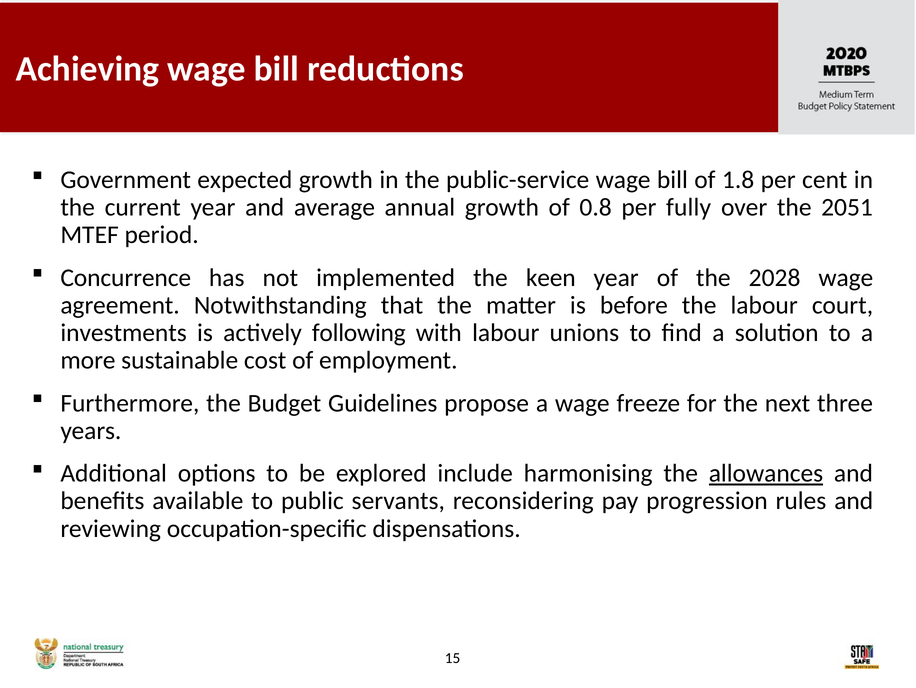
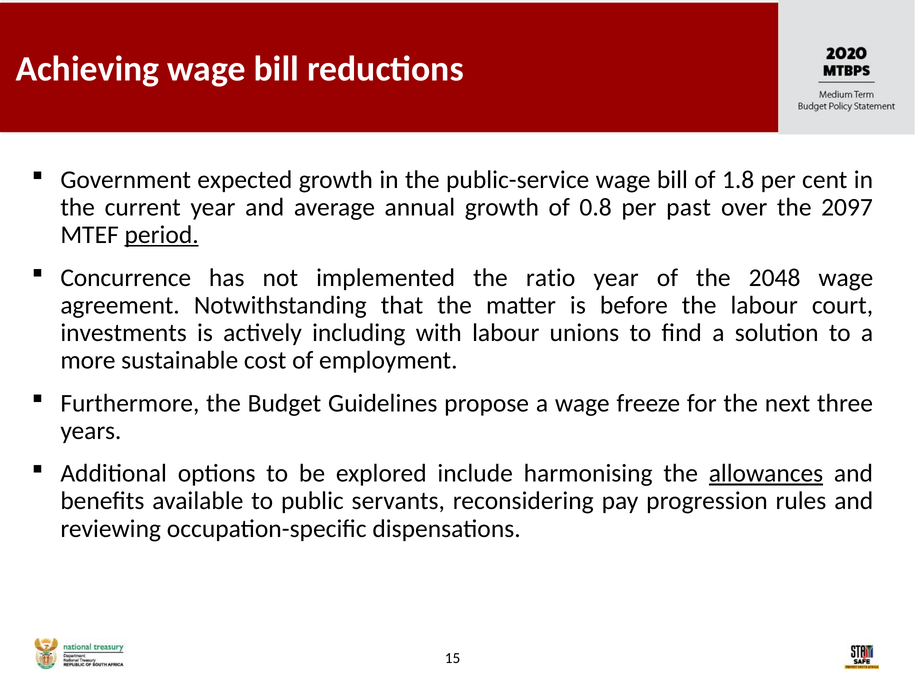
fully: fully -> past (689, 208)
2051: 2051 -> 2097 (847, 208)
period underline: none -> present (162, 235)
keen: keen -> ratio (551, 278)
2028: 2028 -> 2048 (775, 278)
following: following -> including (359, 333)
